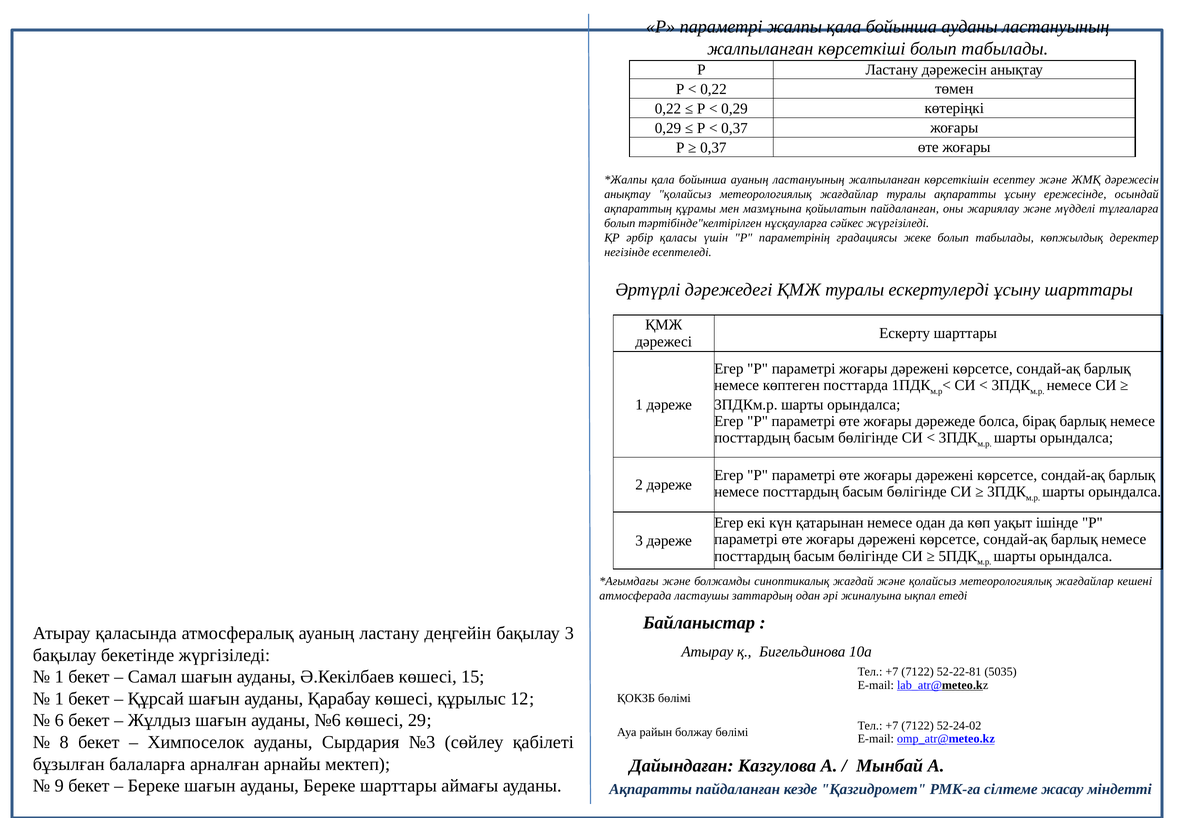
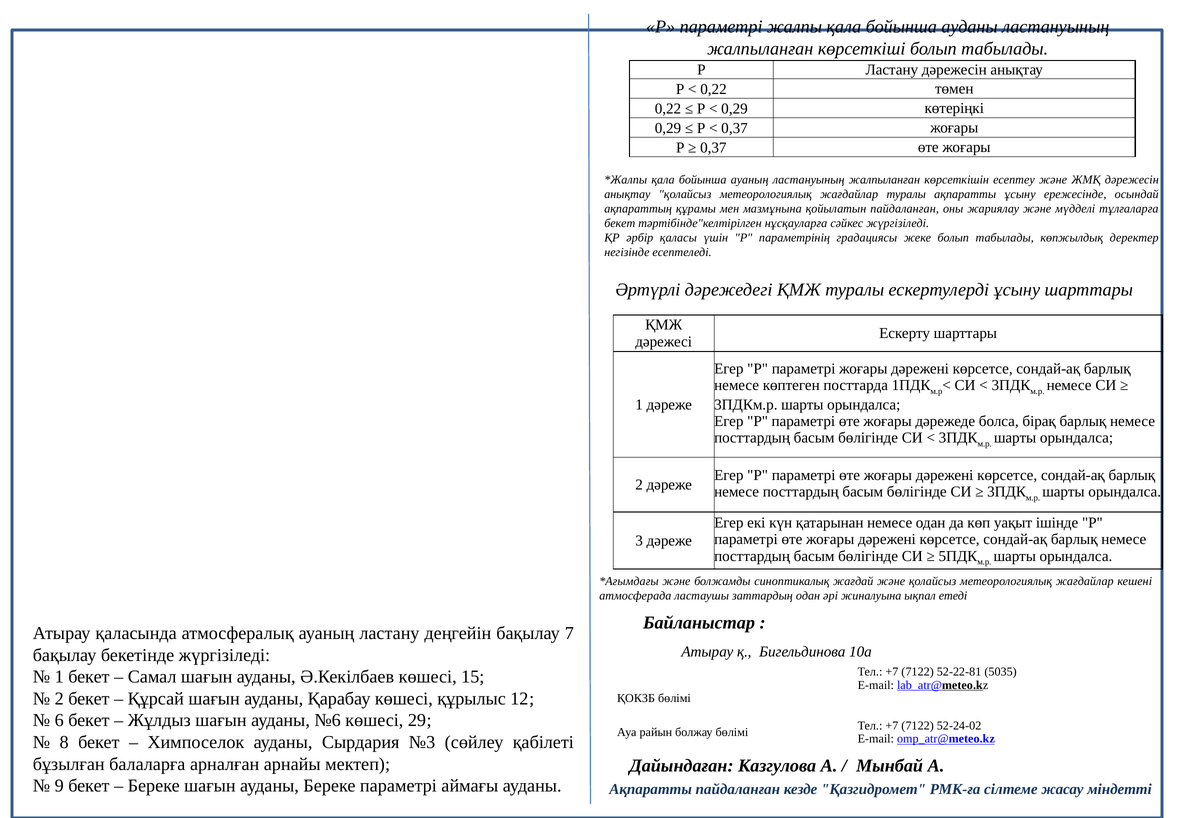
болып: болып -> бекет (620, 223)
бақылау 3: 3 -> 7 (569, 633)
1: 1 -> 2 (59, 698)
Береке шарттары: шарттары -> параметрі (398, 786)
